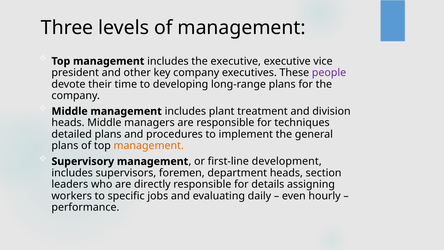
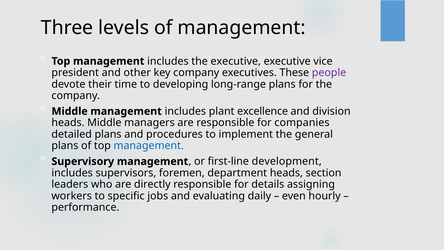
treatment: treatment -> excellence (263, 111)
techniques: techniques -> companies (302, 123)
management colour: orange -> blue (149, 146)
